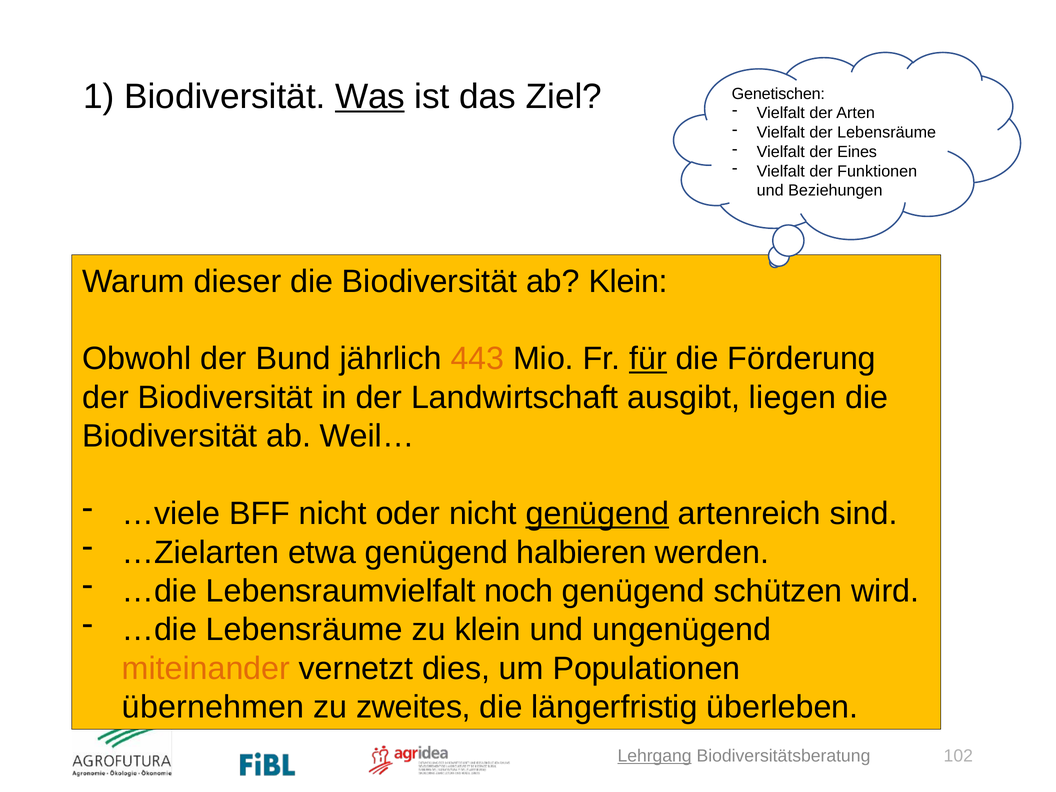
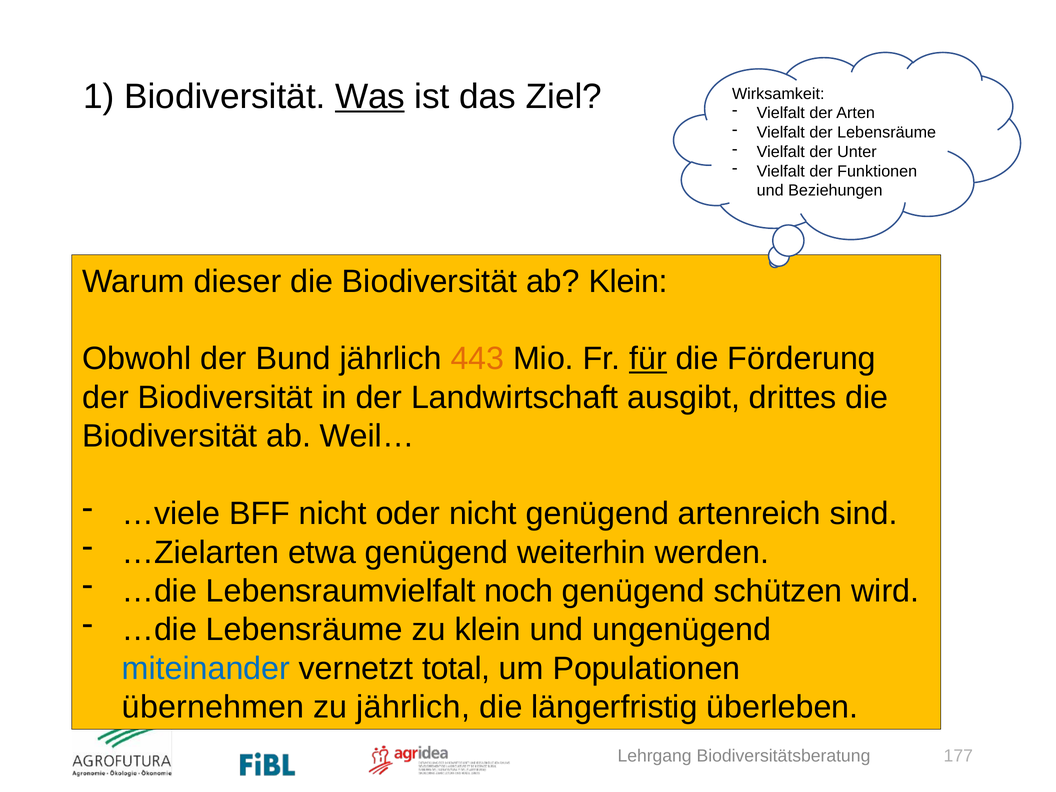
Genetischen: Genetischen -> Wirksamkeit (778, 94)
Eines: Eines -> Unter (857, 152)
liegen: liegen -> drittes (793, 398)
genügend underline: present -> none (597, 514)
halbieren: halbieren -> weiterhin (581, 552)
miteinander colour: orange -> blue (206, 668)
dies: dies -> total (456, 668)
zu zweites: zweites -> jährlich (413, 707)
Lehrgang underline: present -> none (655, 756)
102: 102 -> 177 (958, 756)
